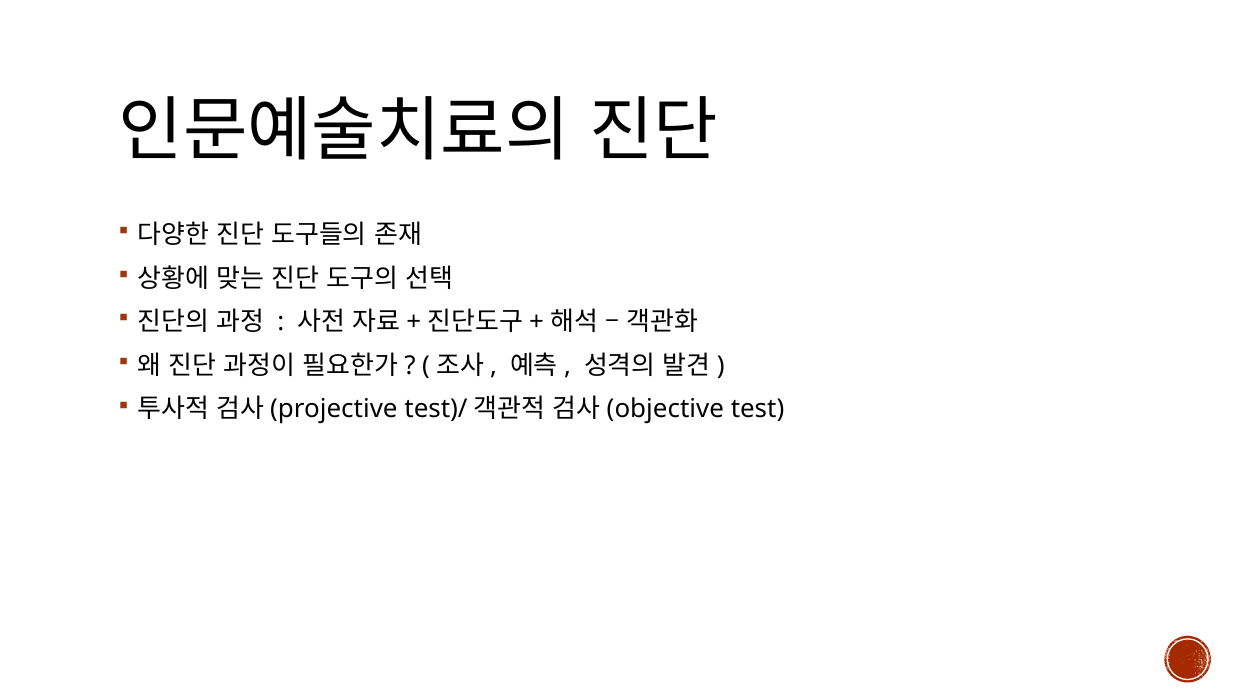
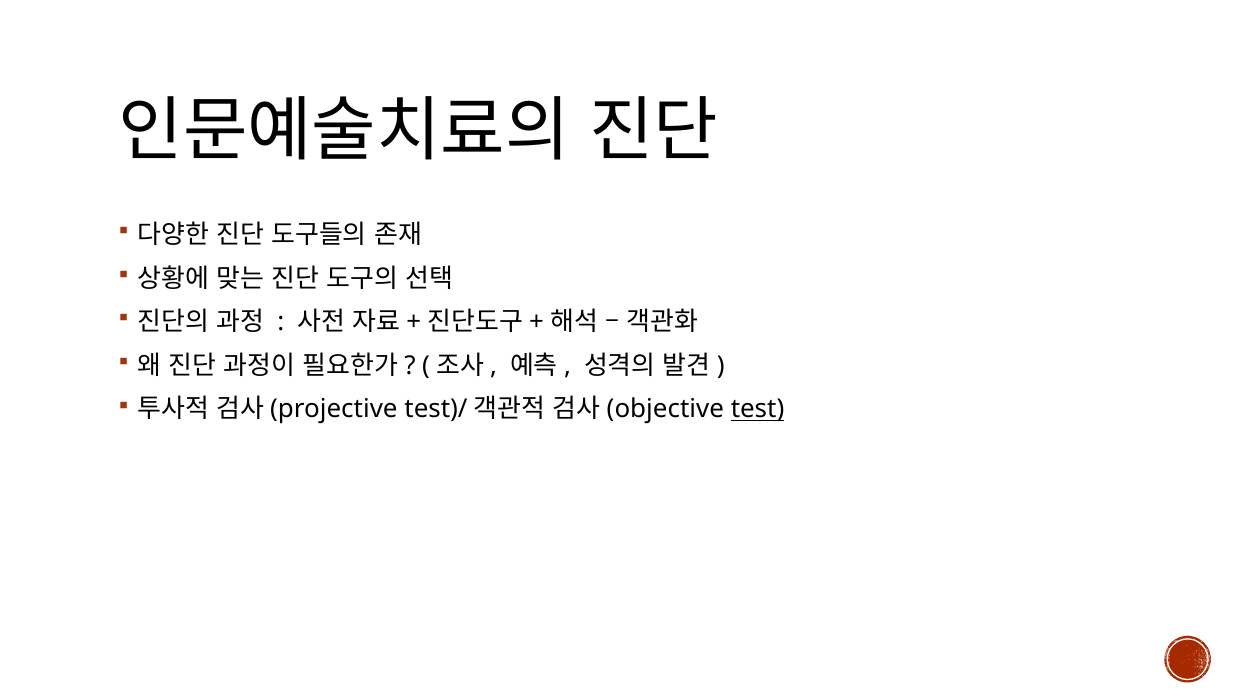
test underline: none -> present (758, 409)
